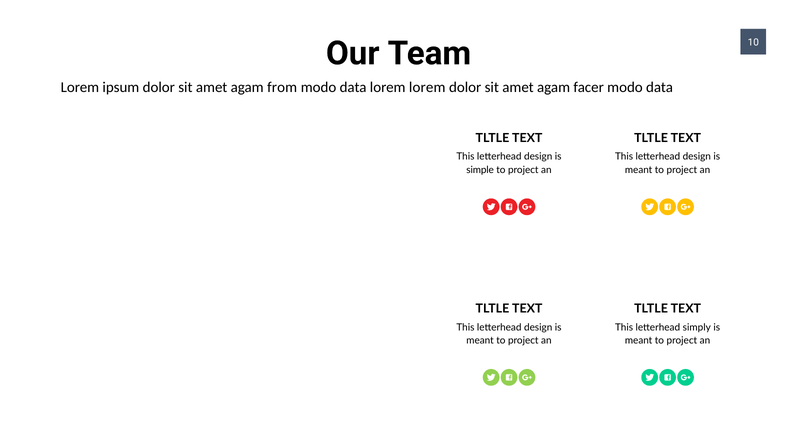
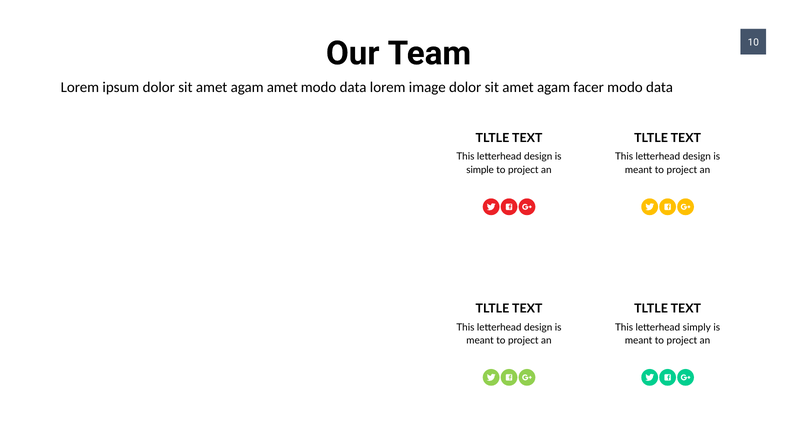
agam from: from -> amet (282, 87)
lorem lorem: lorem -> image (427, 87)
